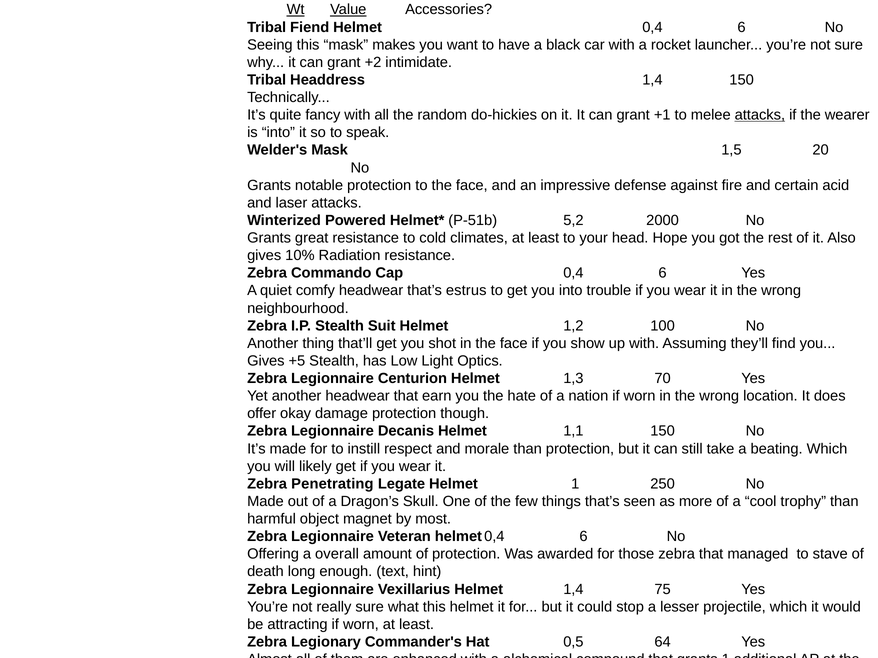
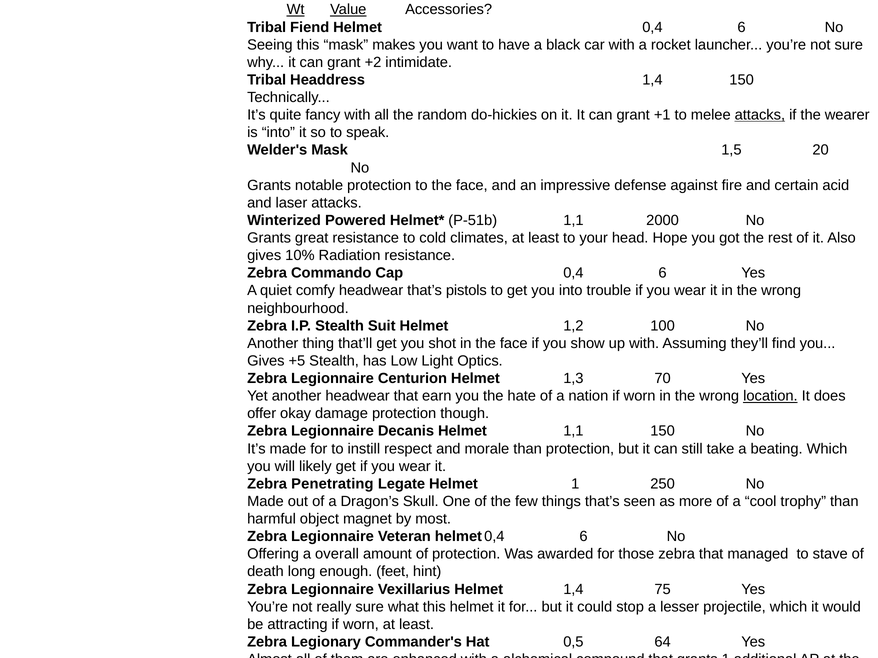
P-51b 5,2: 5,2 -> 1,1 (573, 221)
estrus: estrus -> pistols (466, 291)
location underline: none -> present (770, 396)
text: text -> feet (393, 572)
